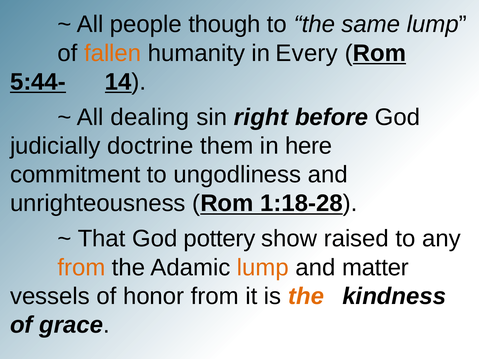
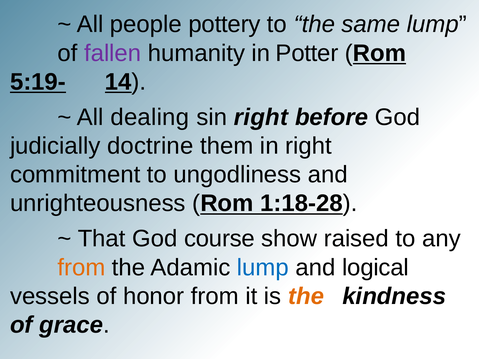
though: though -> pottery (224, 24)
fallen colour: orange -> purple (113, 53)
Every: Every -> Potter (307, 53)
5:44-: 5:44- -> 5:19- (38, 82)
in here: here -> right (309, 146)
pottery: pottery -> course (219, 239)
lump colour: orange -> blue (263, 268)
matter: matter -> logical (375, 268)
